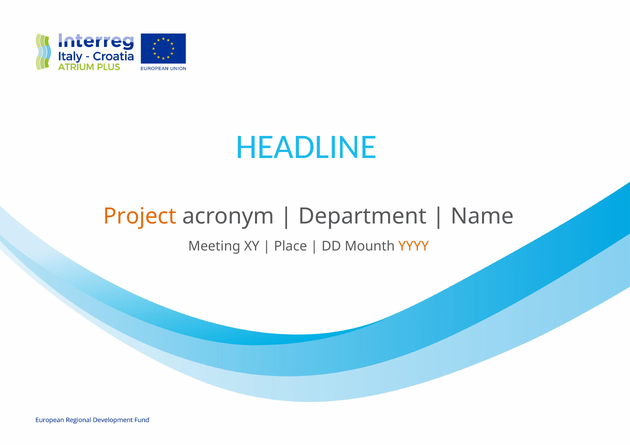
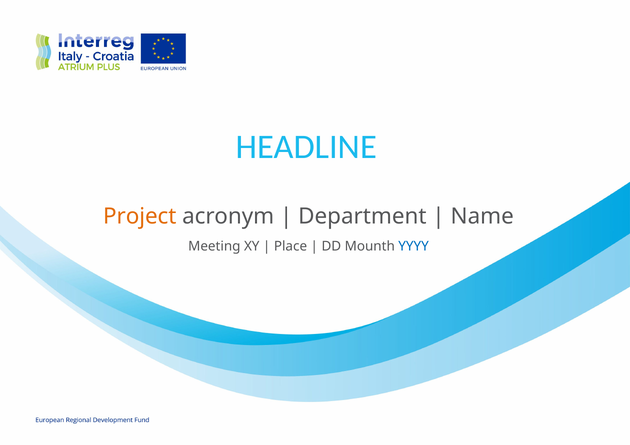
YYYY colour: orange -> blue (414, 247)
